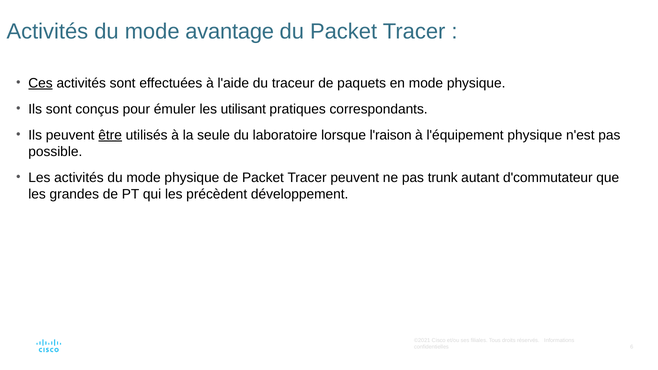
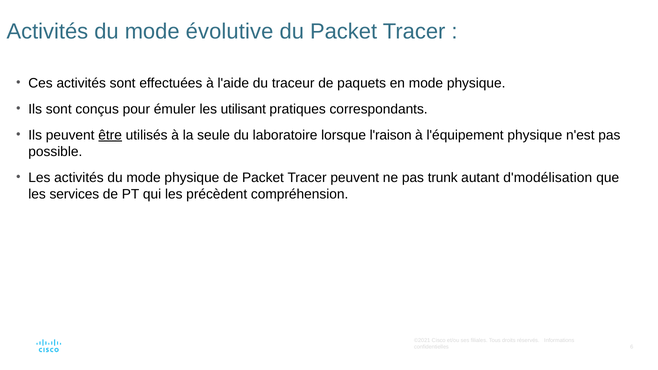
avantage: avantage -> évolutive (230, 32)
Ces underline: present -> none (41, 83)
d'commutateur: d'commutateur -> d'modélisation (548, 178)
grandes: grandes -> services (74, 194)
développement: développement -> compréhension (300, 194)
